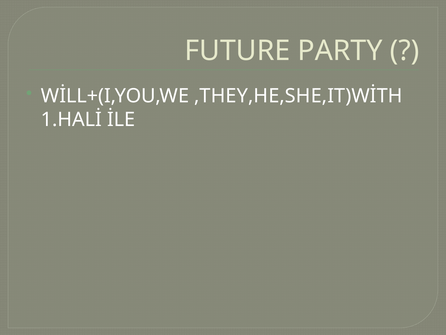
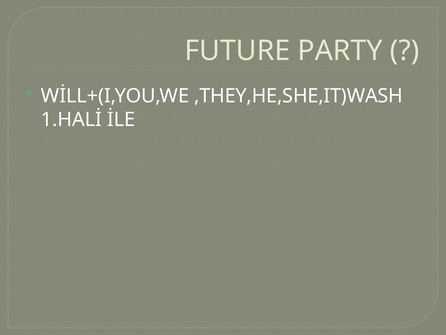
,THEY,HE,SHE,IT)WİTH: ,THEY,HE,SHE,IT)WİTH -> ,THEY,HE,SHE,IT)WASH (299, 96)
